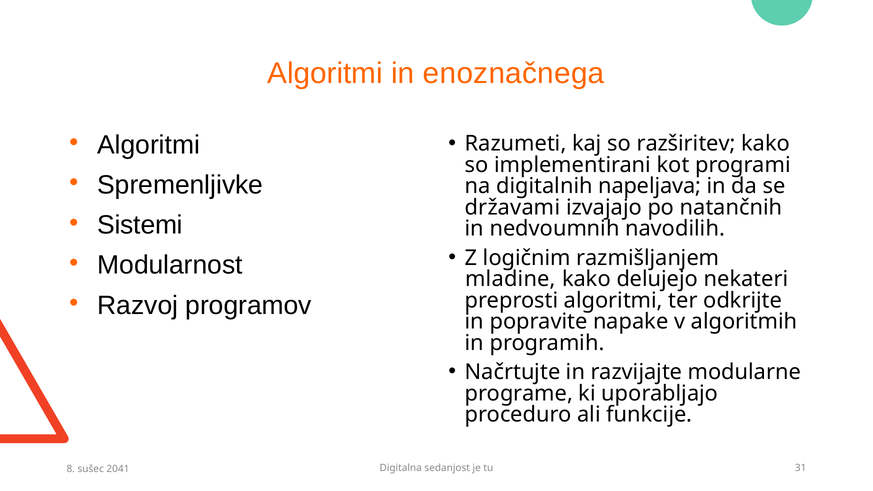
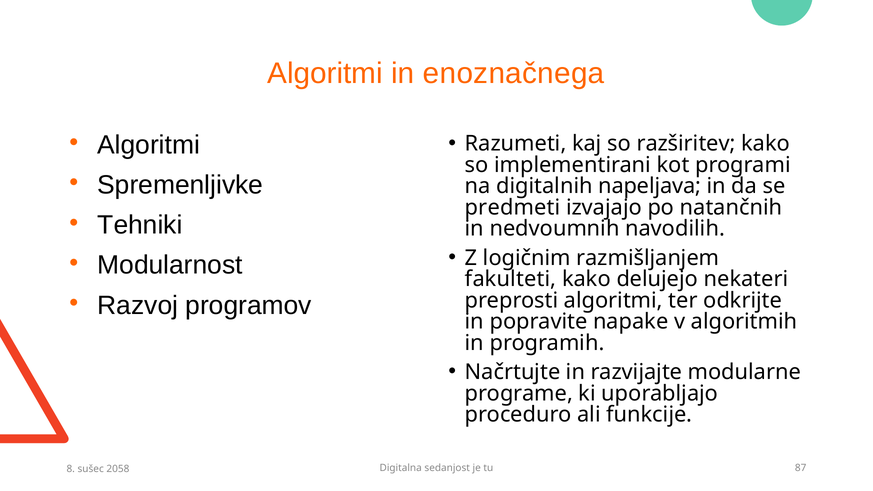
državami: državami -> predmeti (513, 207)
Sistemi: Sistemi -> Tehniki (140, 225)
mladine: mladine -> fakulteti (511, 279)
31: 31 -> 87 (801, 468)
2041: 2041 -> 2058 (118, 469)
